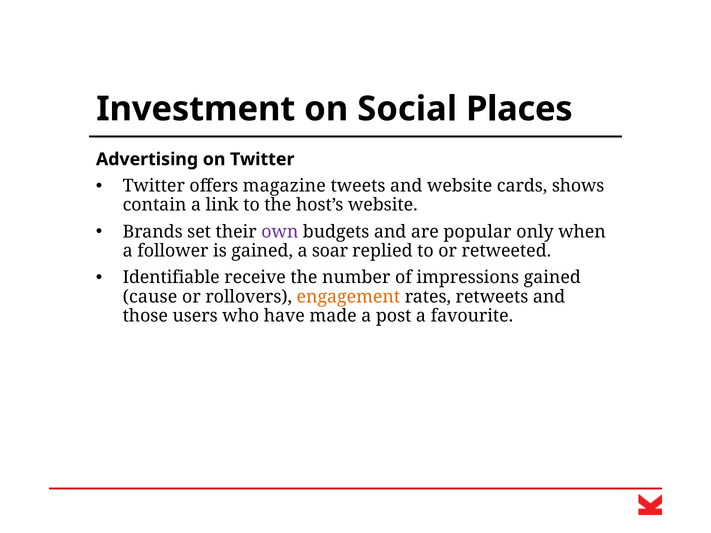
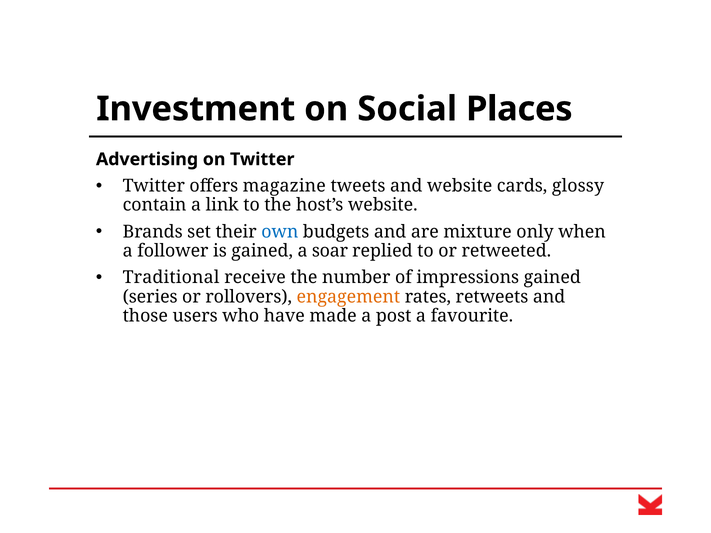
shows: shows -> glossy (578, 186)
own colour: purple -> blue (280, 232)
popular: popular -> mixture (478, 232)
Identifiable: Identifiable -> Traditional (171, 278)
cause: cause -> series (150, 297)
